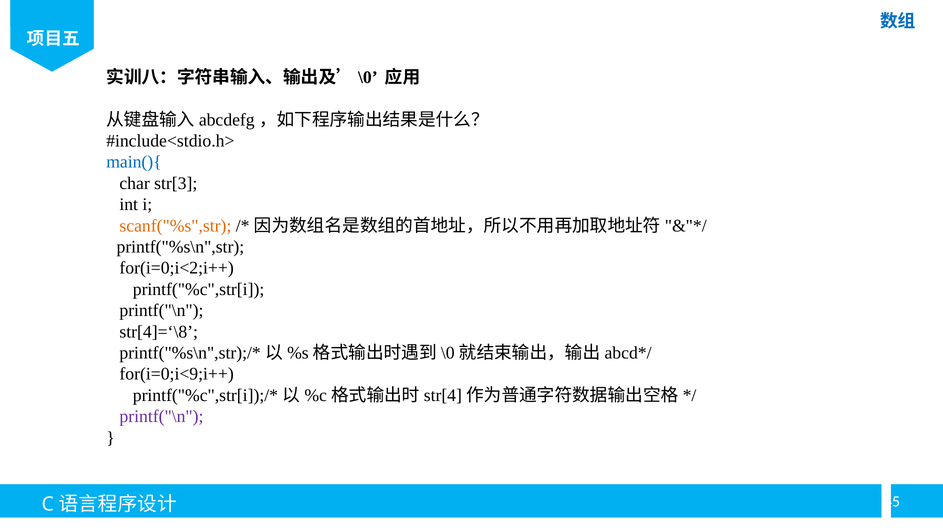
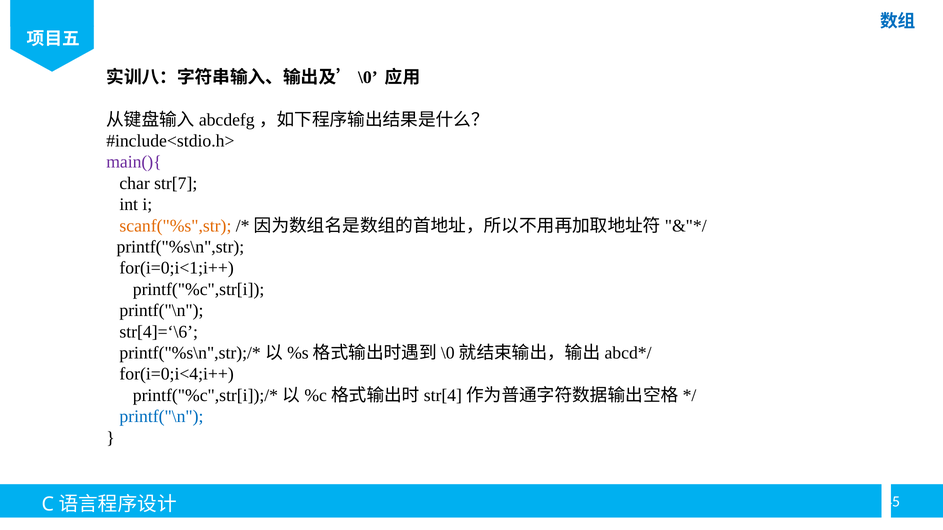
main(){ colour: blue -> purple (134, 162)
str[3: str[3 -> str[7 (176, 184)
for(i=0;i<2;i++: for(i=0;i<2;i++ -> for(i=0;i<1;i++ (177, 268)
str[4]=‘\8: str[4]=‘\8 -> str[4]=‘\6 (159, 332)
for(i=0;i<9;i++: for(i=0;i<9;i++ -> for(i=0;i<4;i++ (177, 374)
printf("\n colour: purple -> blue (161, 417)
